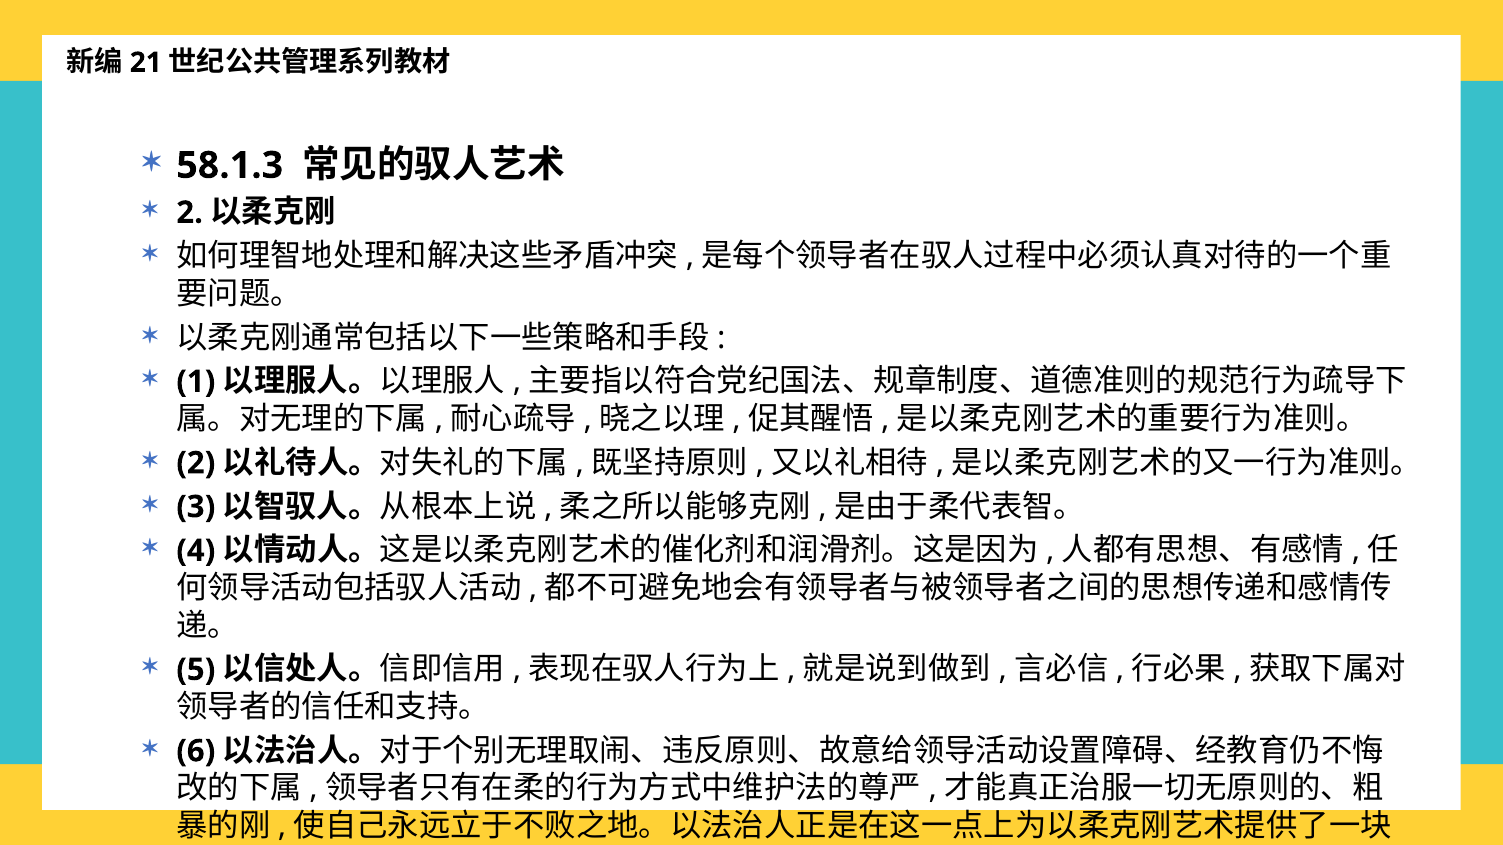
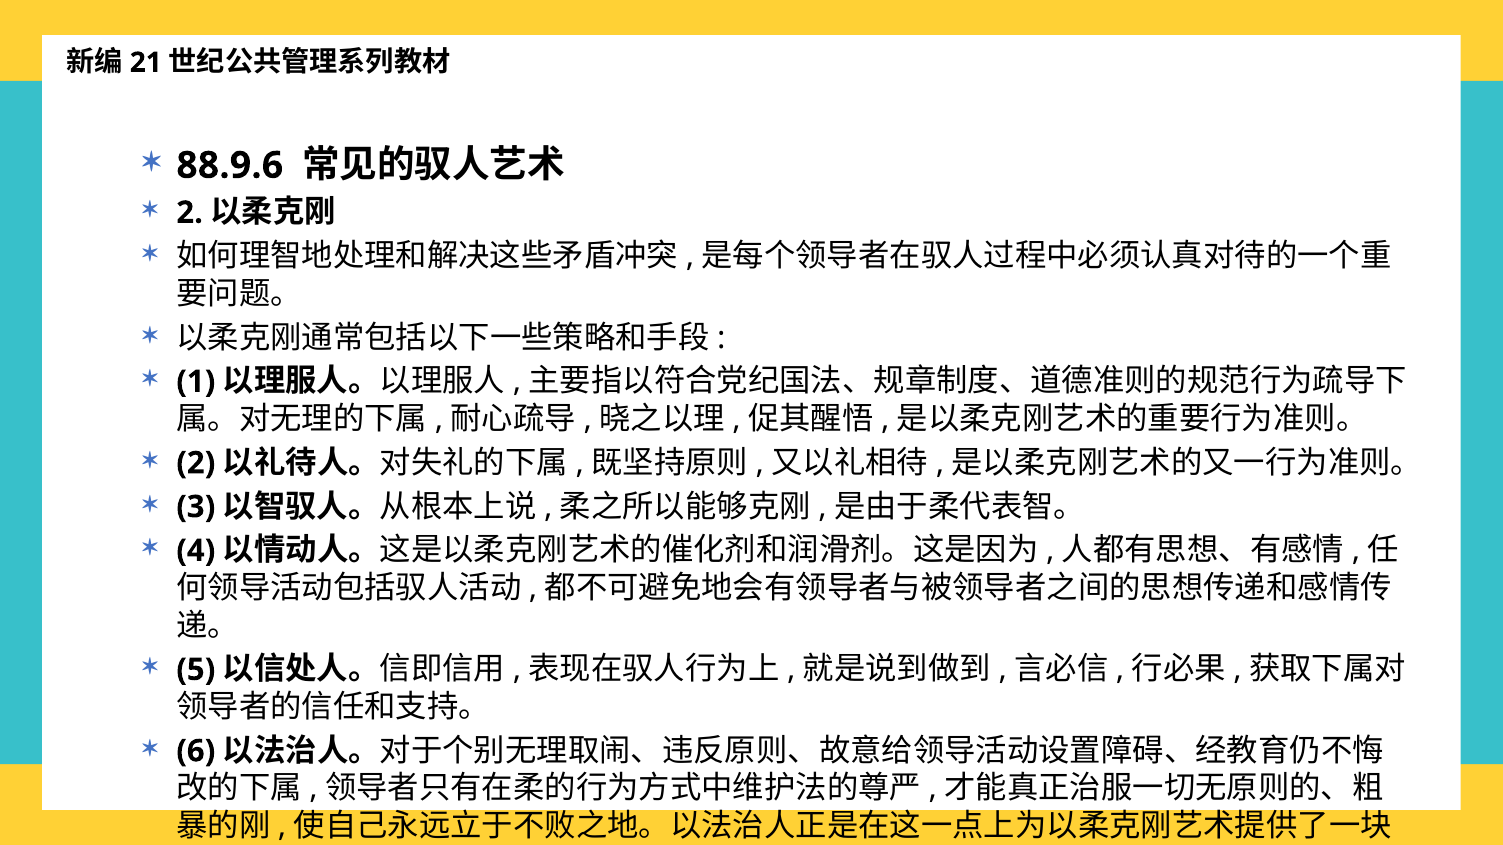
58.1.3: 58.1.3 -> 88.9.6 (230, 166)
